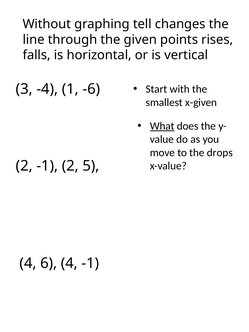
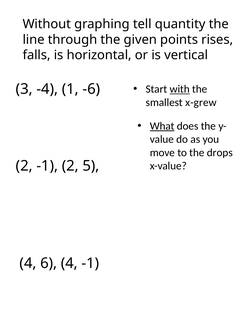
changes: changes -> quantity (180, 24)
with underline: none -> present (180, 89)
x-given: x-given -> x-grew (201, 102)
